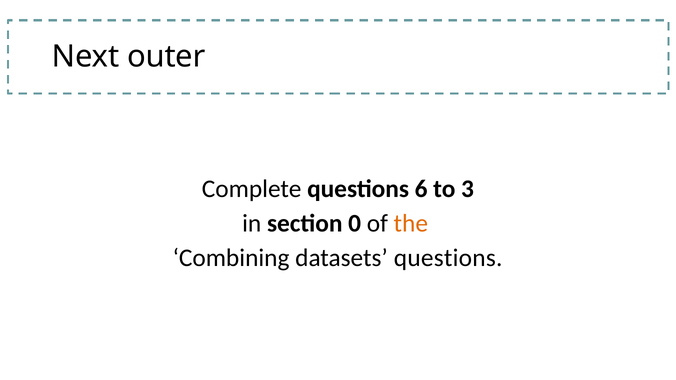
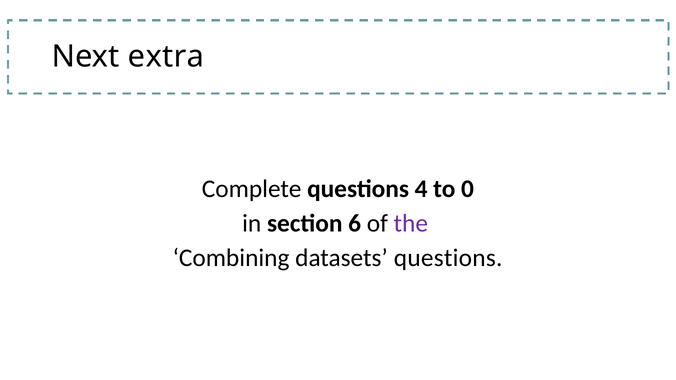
outer: outer -> extra (166, 57)
6: 6 -> 4 (421, 189)
3: 3 -> 0 (468, 189)
0: 0 -> 6 (355, 224)
the colour: orange -> purple (411, 224)
